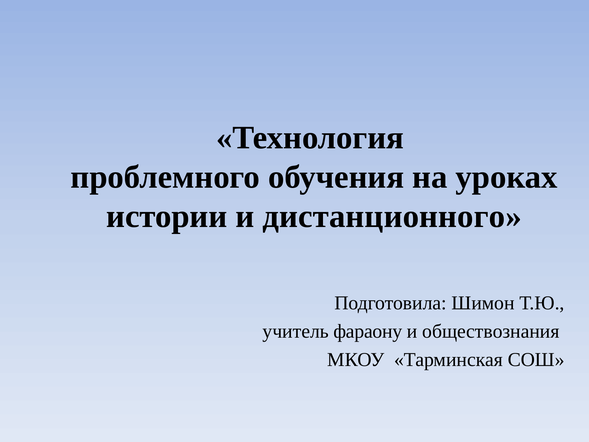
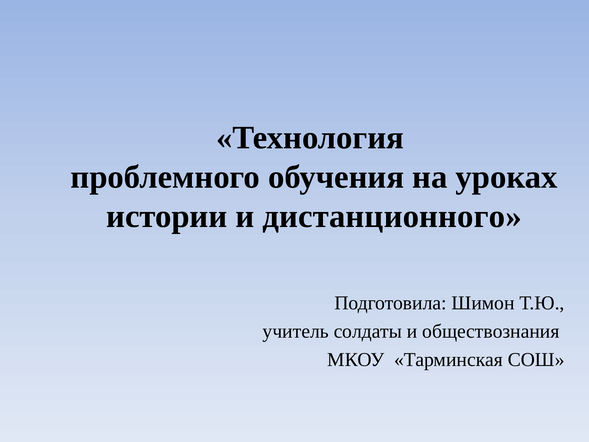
фараону: фараону -> солдаты (368, 331)
